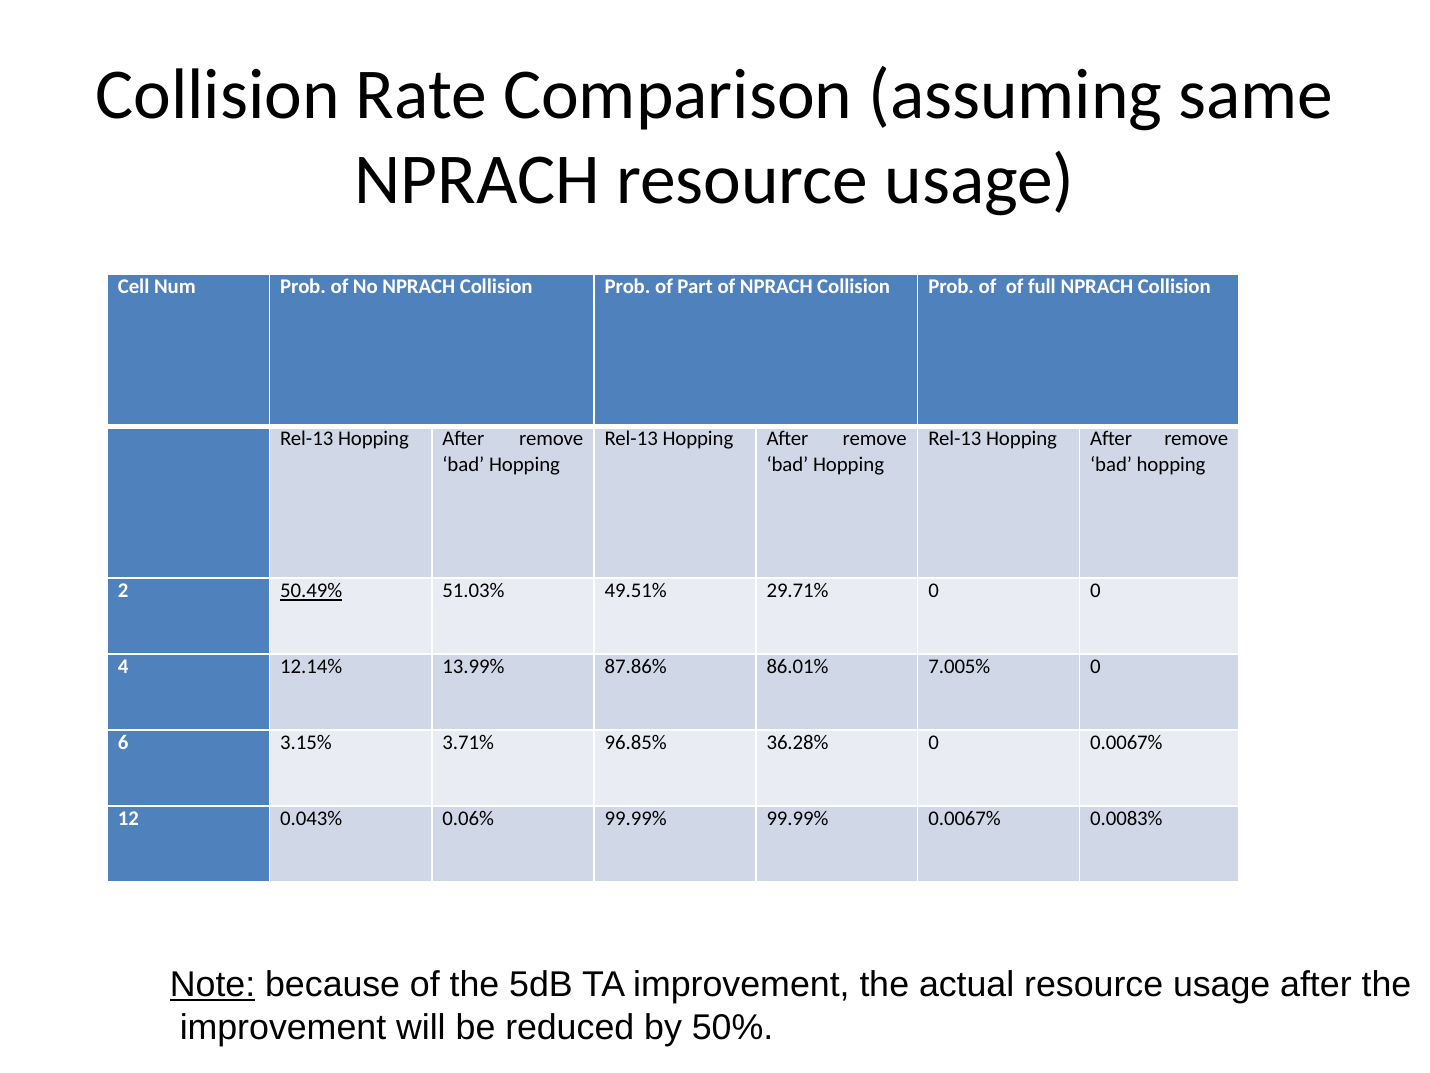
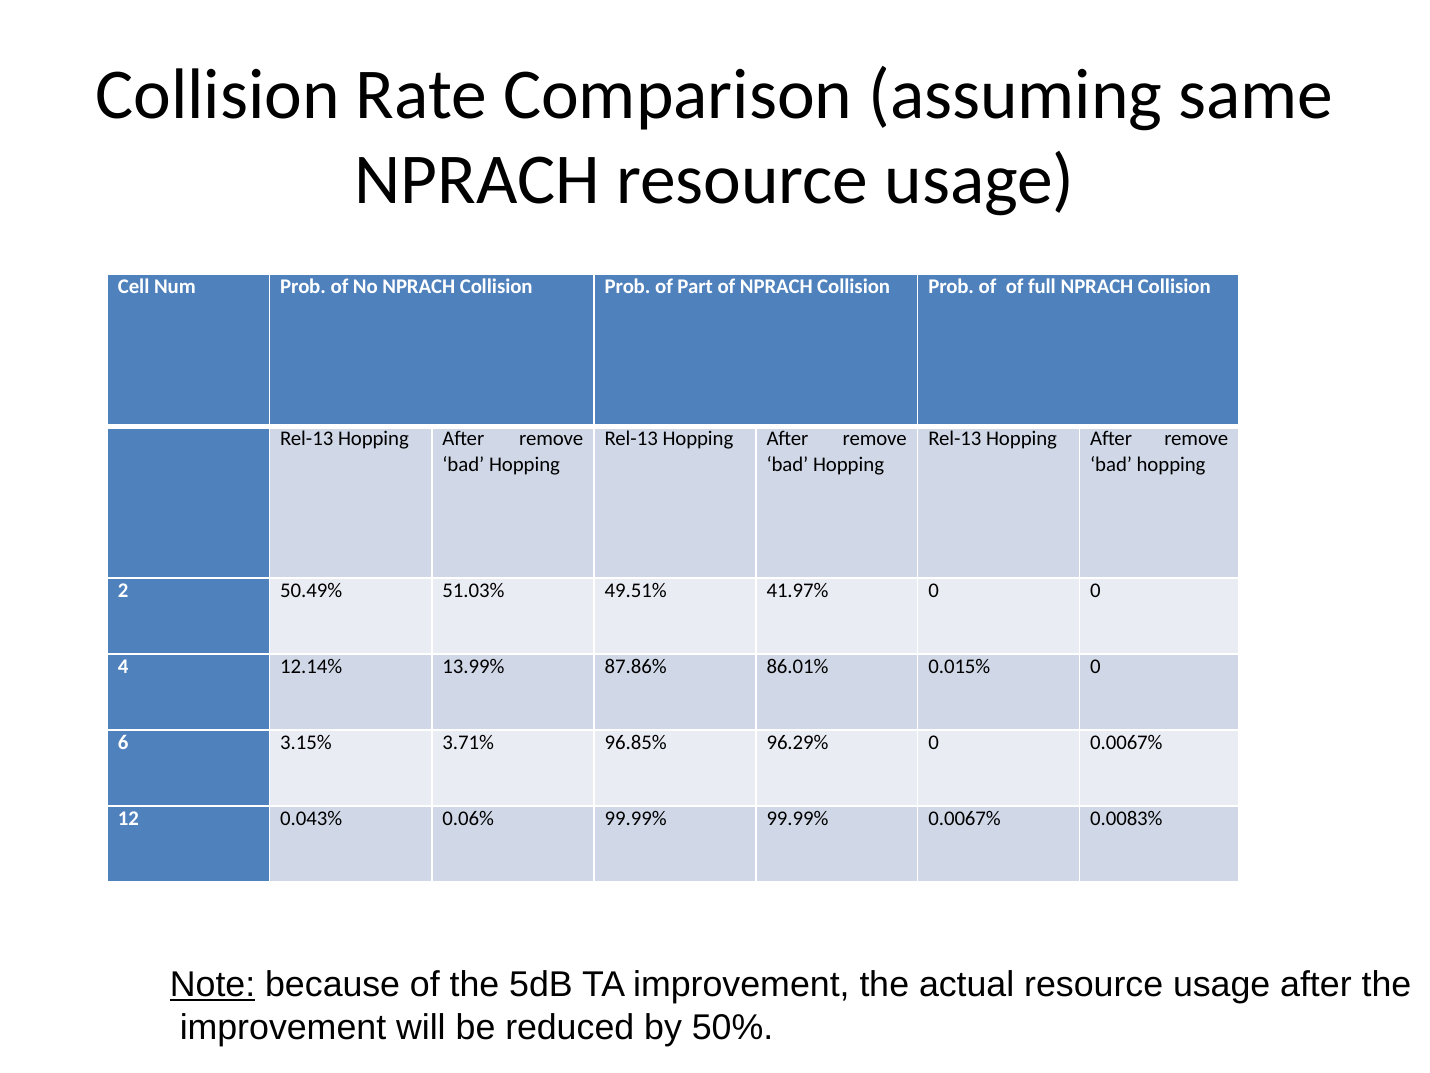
50.49% underline: present -> none (311, 591)
29.71%: 29.71% -> 41.97% (798, 591)
7.005%: 7.005% -> 0.015% (959, 667)
36.28%: 36.28% -> 96.29% (798, 743)
